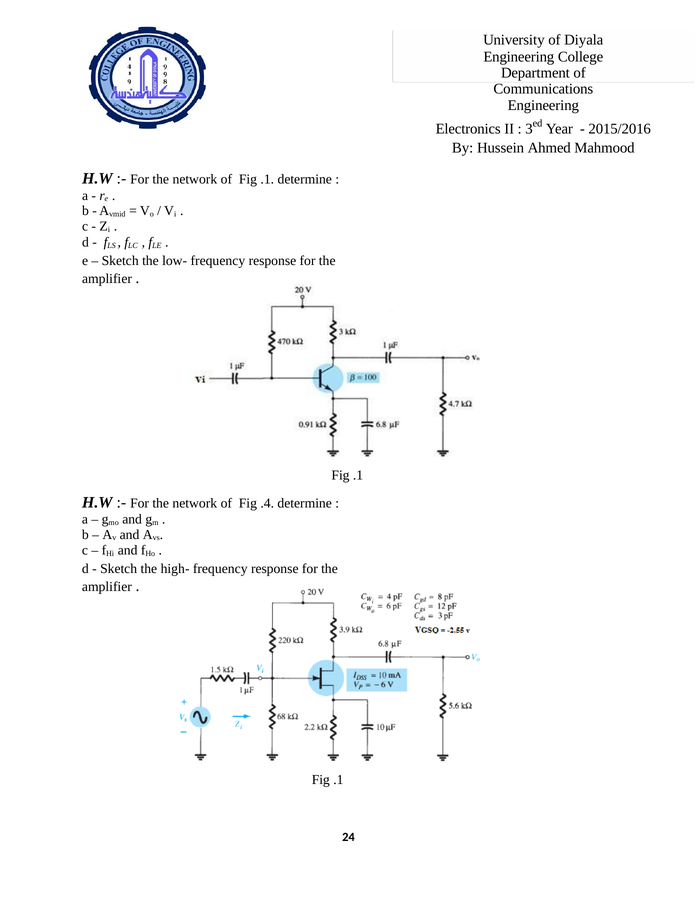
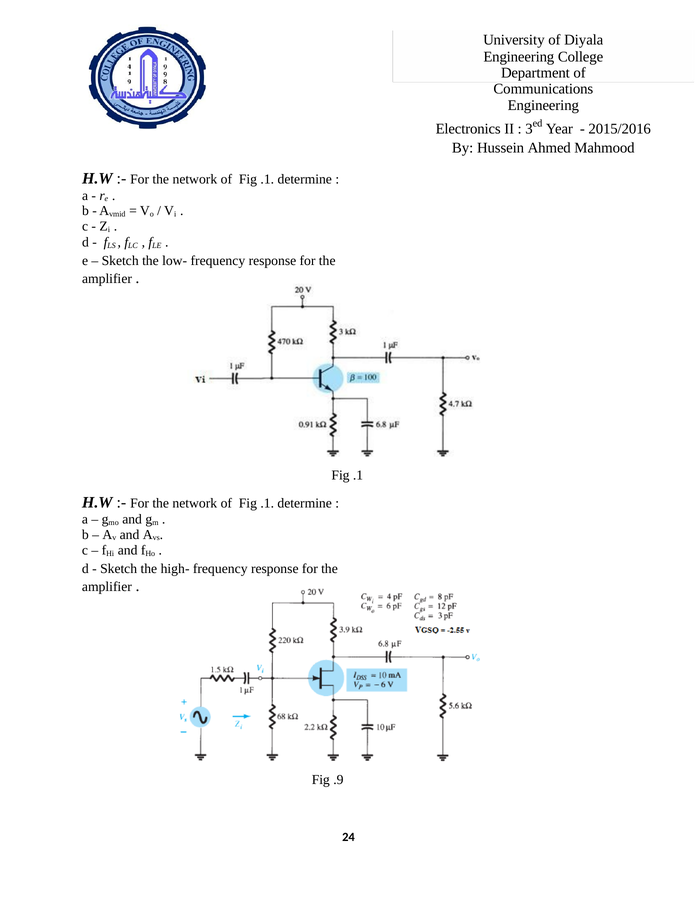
.4: .4 -> .1 (267, 504)
.1: .1 -> .9 (338, 781)
